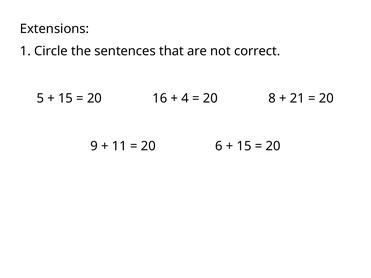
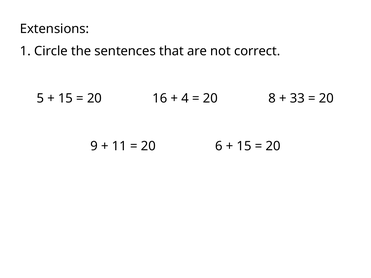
21: 21 -> 33 (297, 98)
